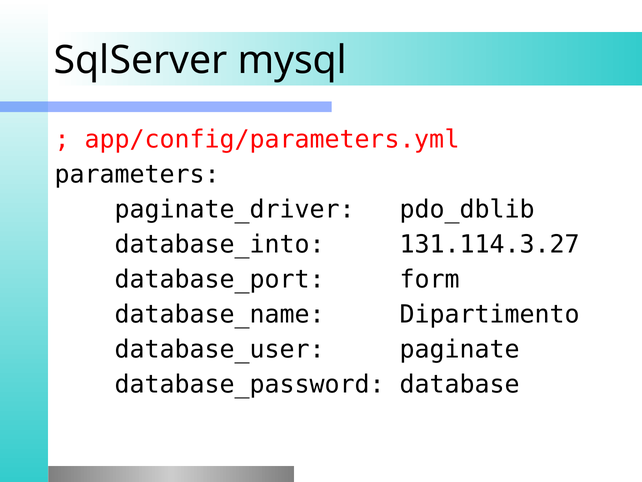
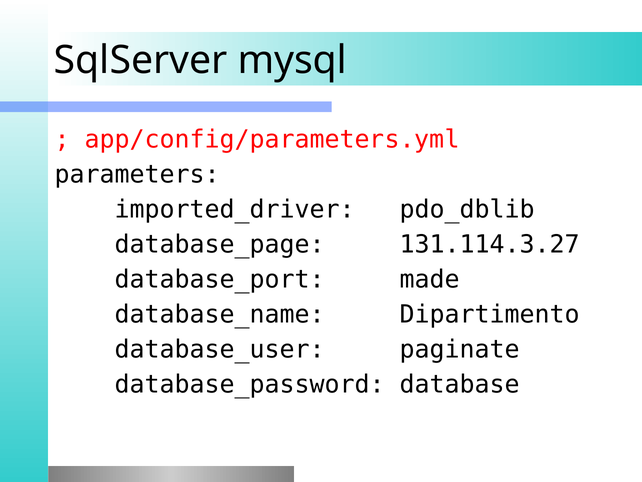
paginate_driver: paginate_driver -> imported_driver (235, 209)
database_into: database_into -> database_page (220, 244)
form: form -> made (430, 279)
